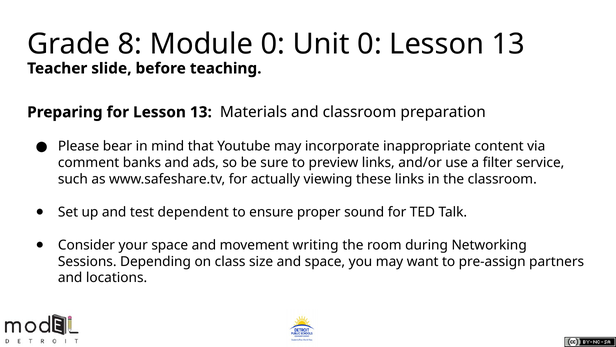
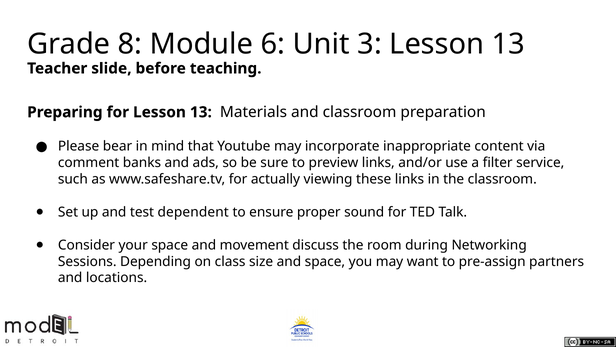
Module 0: 0 -> 6 (273, 44)
Unit 0: 0 -> 3 (370, 44)
writing: writing -> discuss (316, 245)
